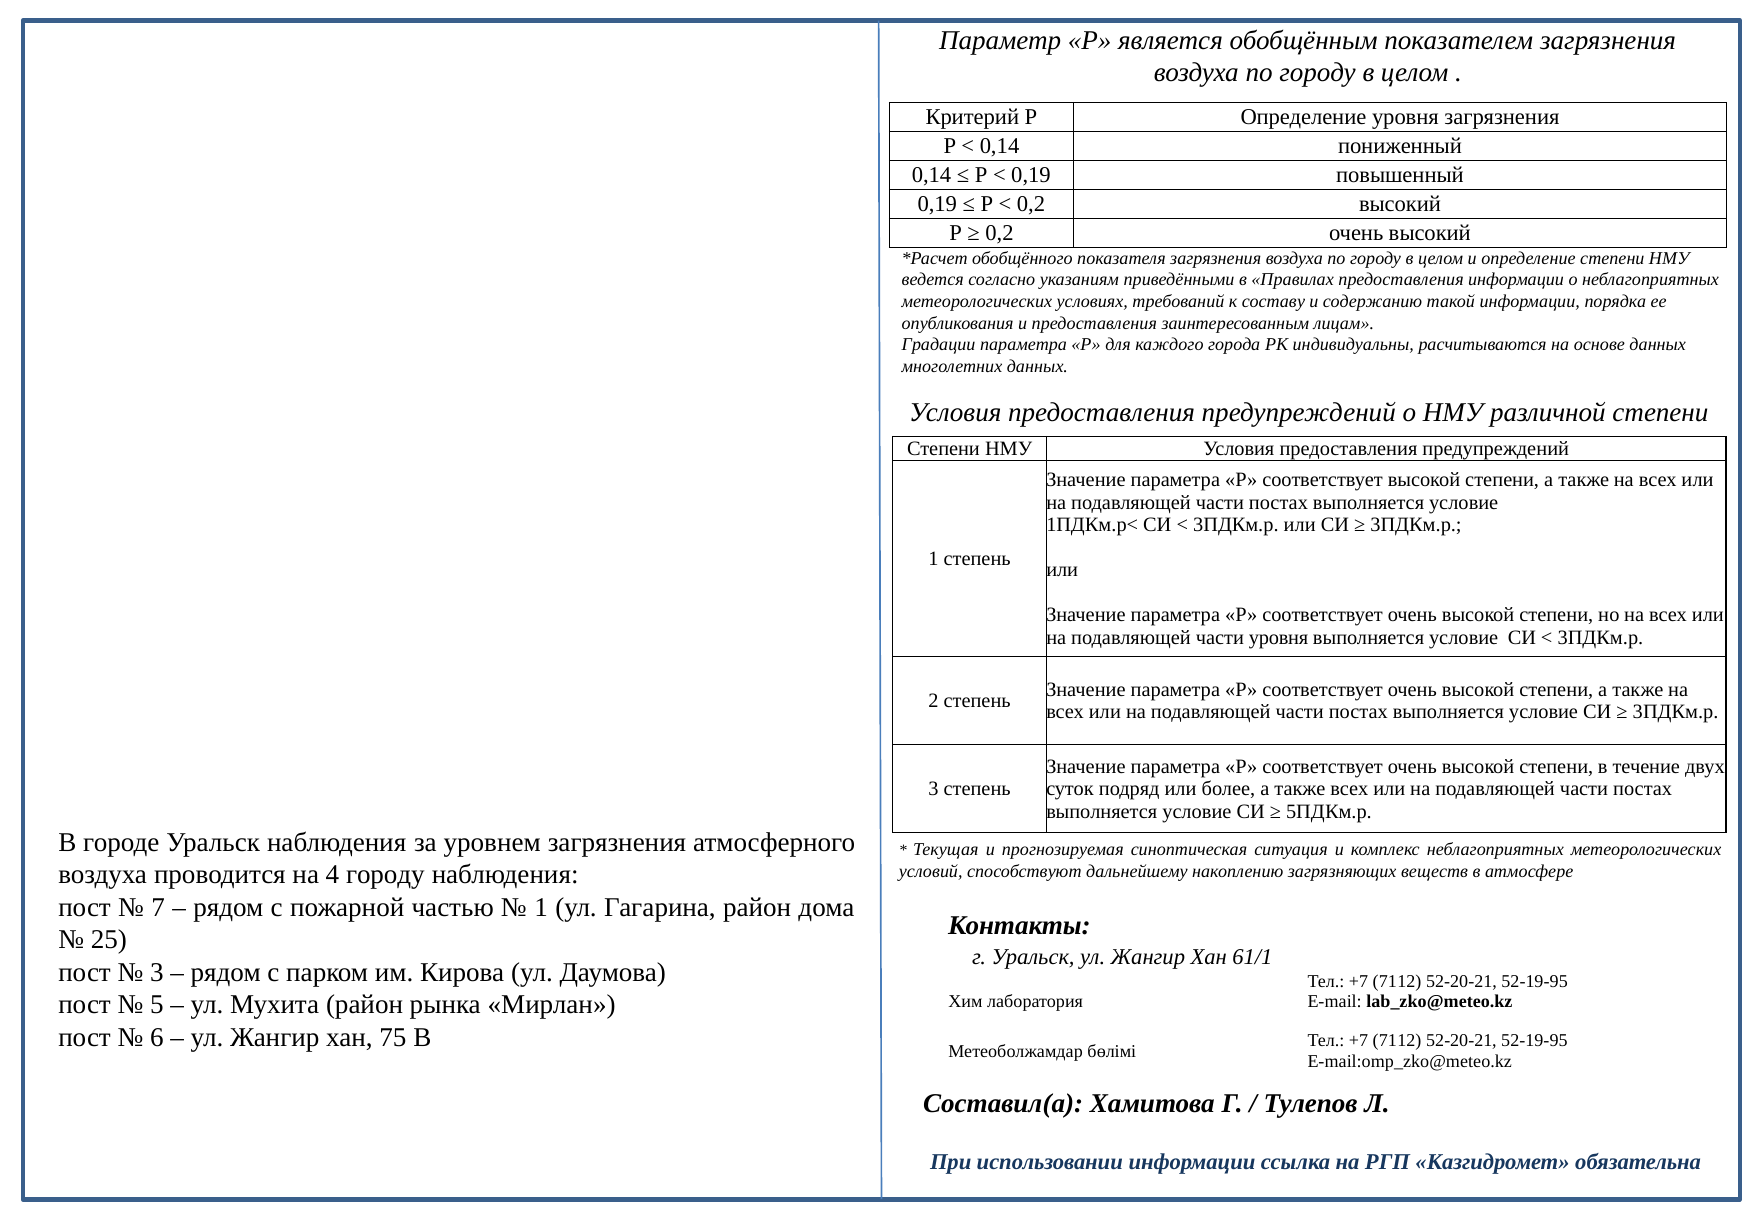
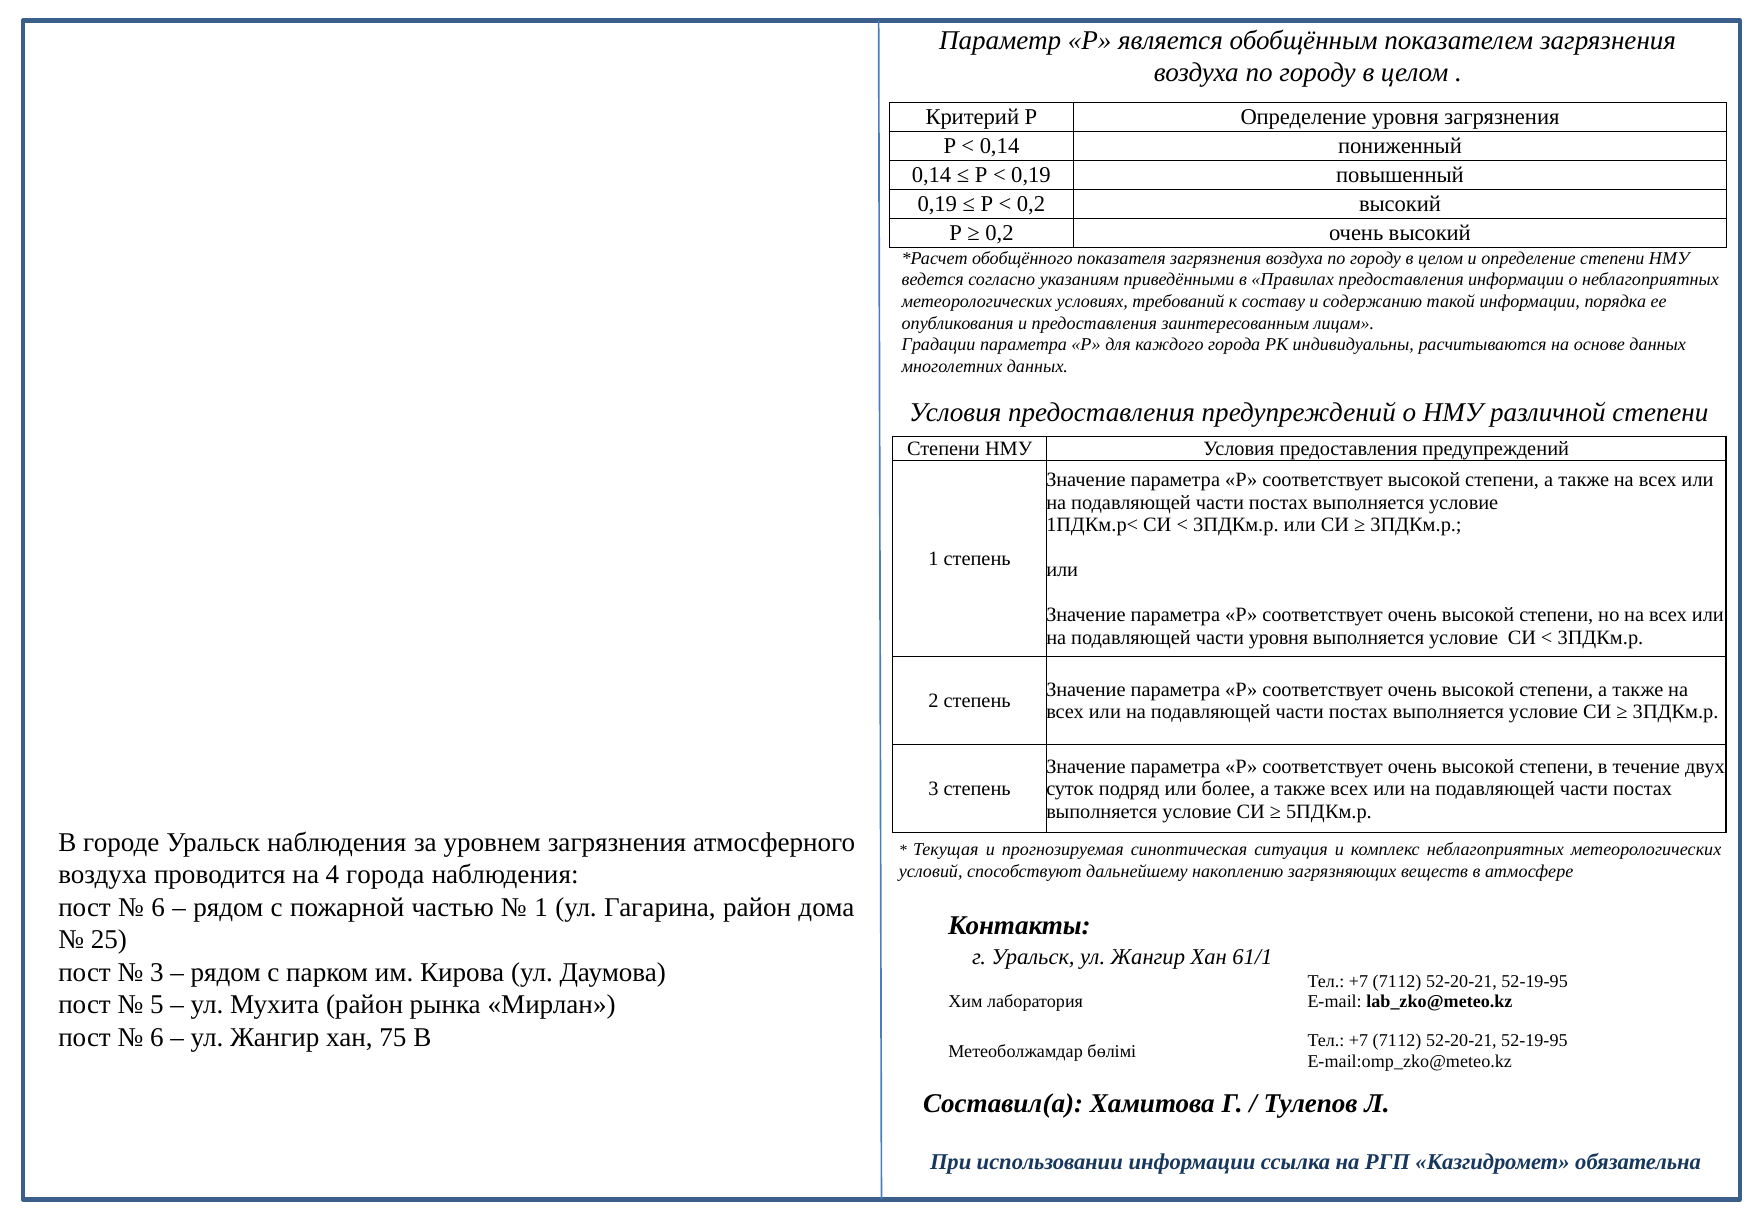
4 городу: городу -> города (385, 875)
7: 7 -> 6 (158, 908)
